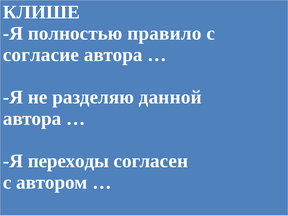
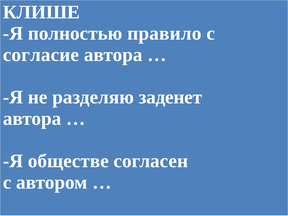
данной: данной -> заденет (170, 97)
переходы: переходы -> обществе (68, 161)
